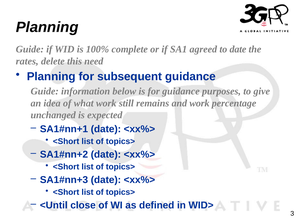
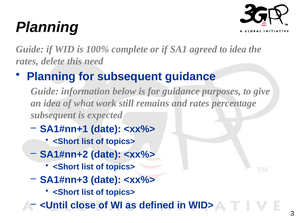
to date: date -> idea (238, 49)
and work: work -> rates (199, 103)
unchanged: unchanged -> subsequent (53, 115)
